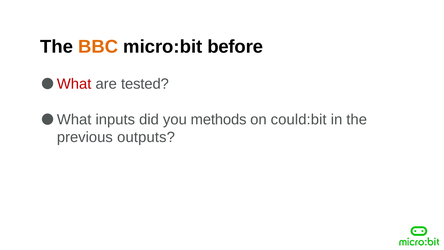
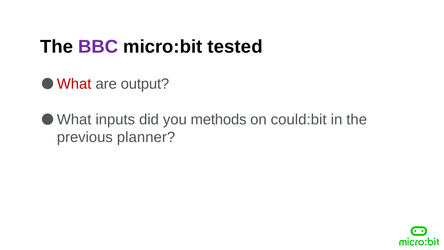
BBC colour: orange -> purple (98, 47)
before: before -> tested (235, 47)
tested: tested -> output (145, 84)
outputs: outputs -> planner (146, 137)
